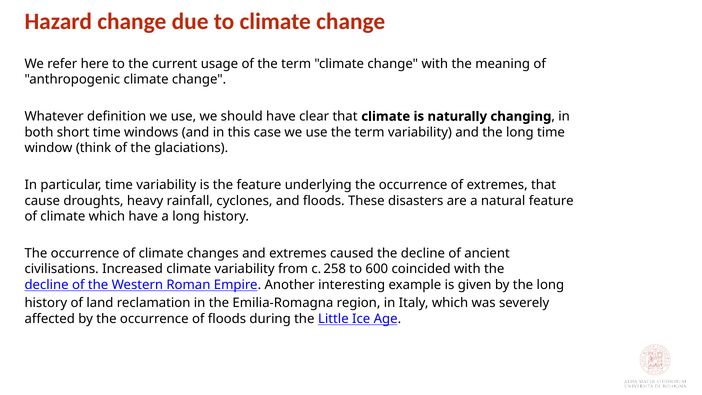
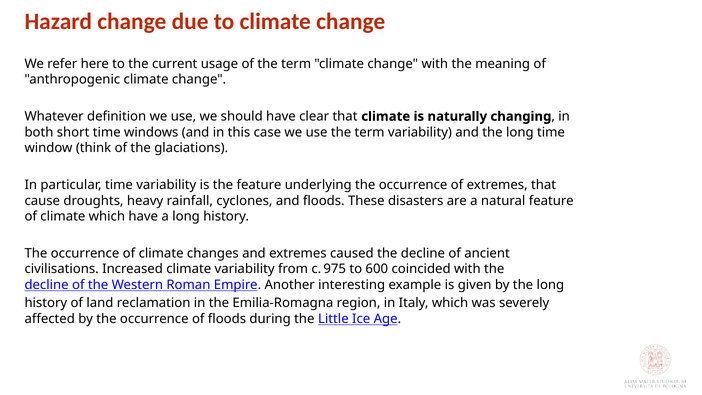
258: 258 -> 975 (335, 269)
